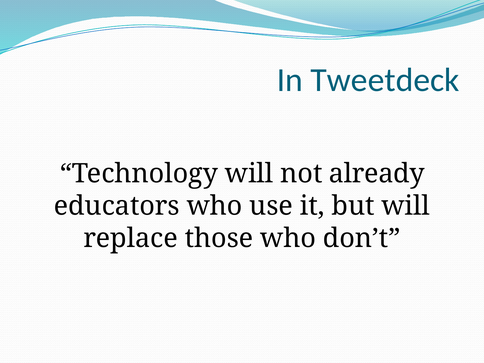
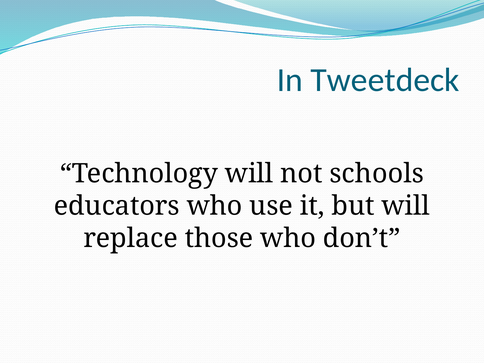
already: already -> schools (377, 174)
